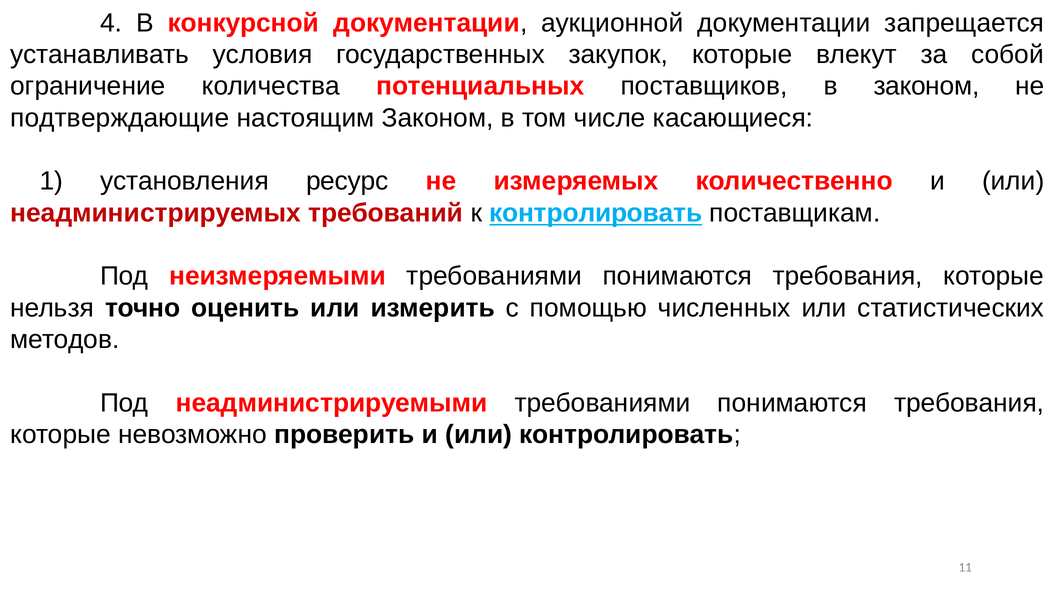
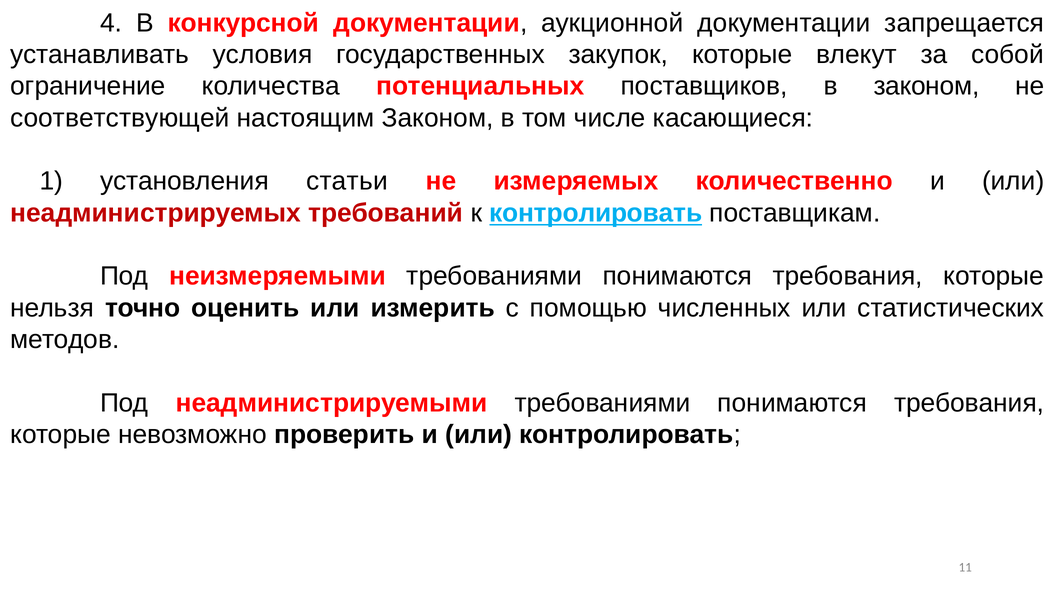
подтверждающие: подтверждающие -> соответствующей (120, 118)
ресурс: ресурс -> статьи (347, 181)
